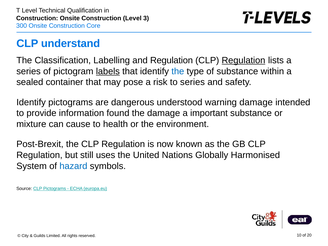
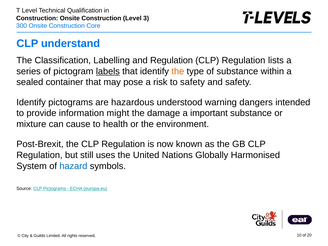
Regulation underline: present -> none (243, 60)
the colour: blue -> orange (178, 71)
to series: series -> safety (192, 82)
dangerous: dangerous -> hazardous (133, 102)
warning damage: damage -> dangers (256, 102)
found: found -> might (118, 113)
